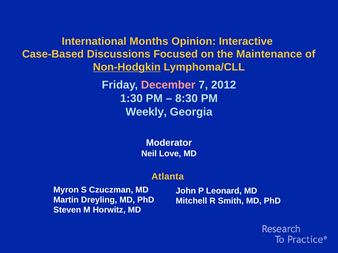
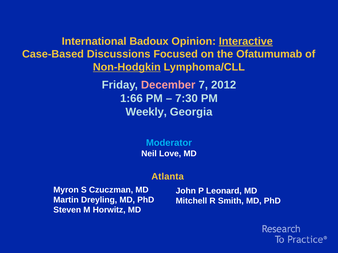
Months: Months -> Badoux (149, 41)
Interactive underline: none -> present (246, 41)
Maintenance: Maintenance -> Ofatumumab (269, 54)
1:30: 1:30 -> 1:66 (131, 98)
8:30: 8:30 -> 7:30 (187, 98)
Moderator colour: white -> light blue (169, 143)
